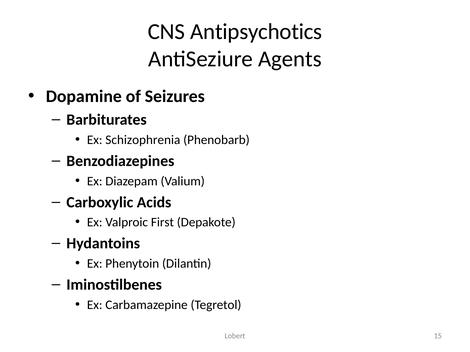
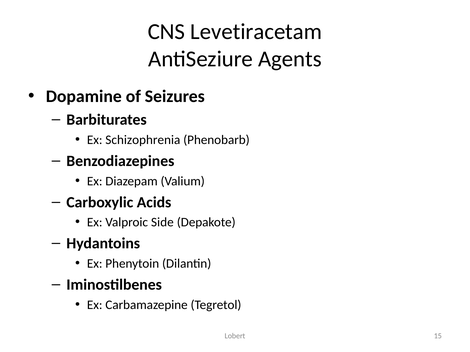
Antipsychotics: Antipsychotics -> Levetiracetam (256, 32)
First: First -> Side (162, 223)
